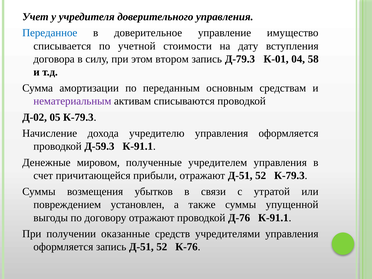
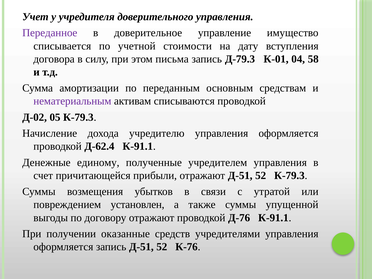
Переданное colour: blue -> purple (50, 33)
втором: втором -> письма (172, 59)
Д-59.3: Д-59.3 -> Д-62.4 (99, 146)
мировом: мировом -> единому (98, 163)
